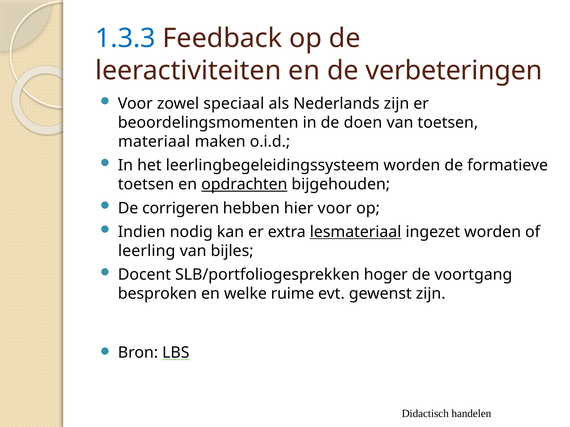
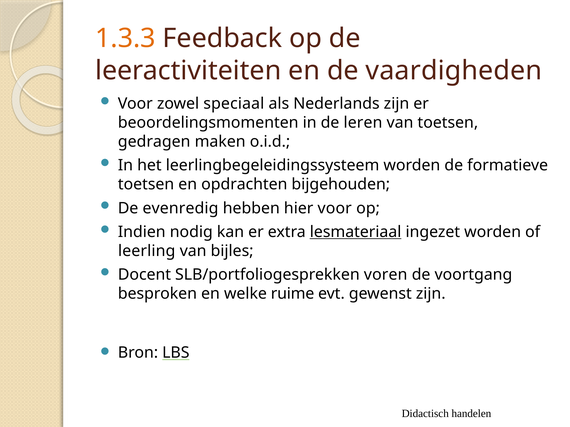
1.3.3 colour: blue -> orange (125, 38)
verbeteringen: verbeteringen -> vaardigheden (454, 71)
doen: doen -> leren (363, 123)
materiaal: materiaal -> gedragen (154, 142)
opdrachten underline: present -> none (244, 185)
corrigeren: corrigeren -> evenredig (180, 208)
hoger: hoger -> voren (386, 275)
